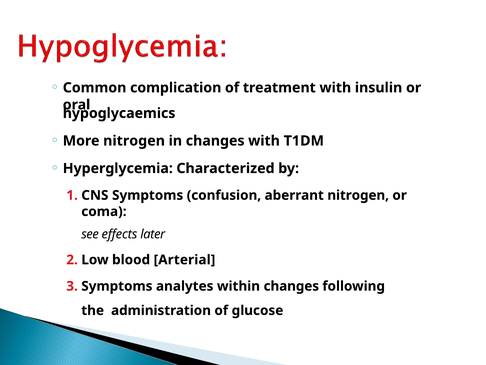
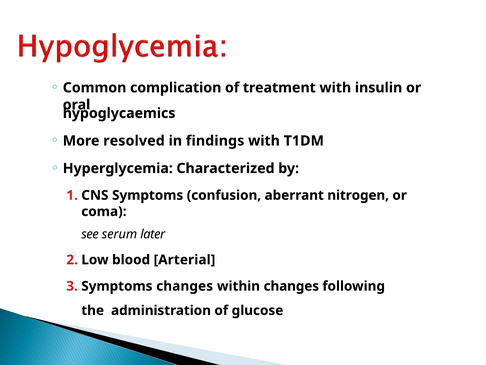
More nitrogen: nitrogen -> resolved (134, 141)
in changes: changes -> findings (215, 141)
effects: effects -> serum (119, 234)
Symptoms analytes: analytes -> changes (185, 286)
